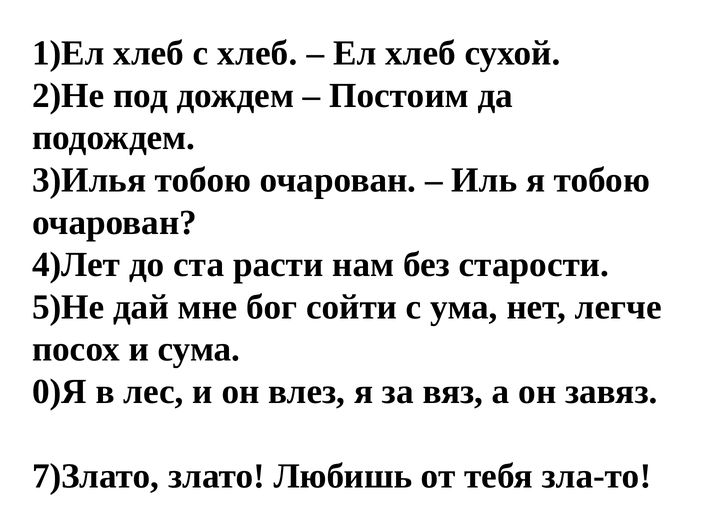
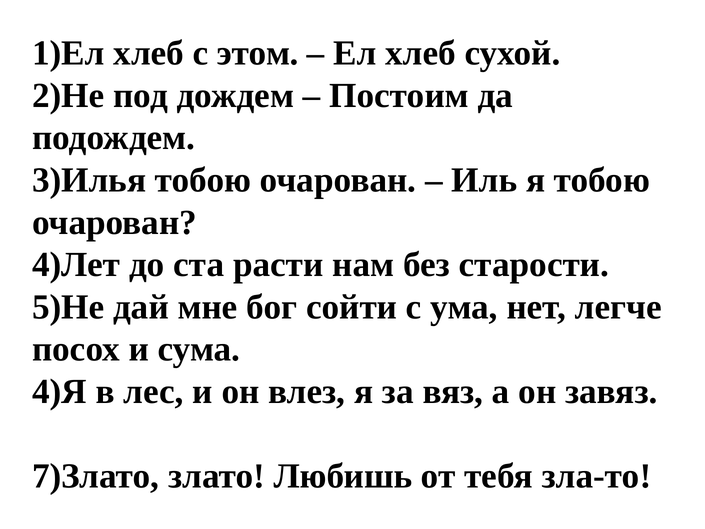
с хлеб: хлеб -> этом (258, 53)
0)Я: 0)Я -> 4)Я (59, 391)
